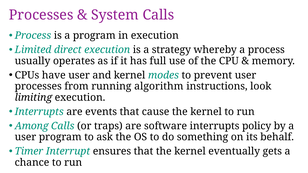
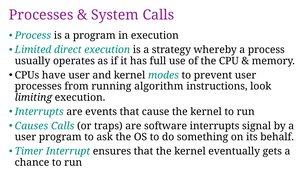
Among: Among -> Causes (31, 126)
policy: policy -> signal (257, 126)
